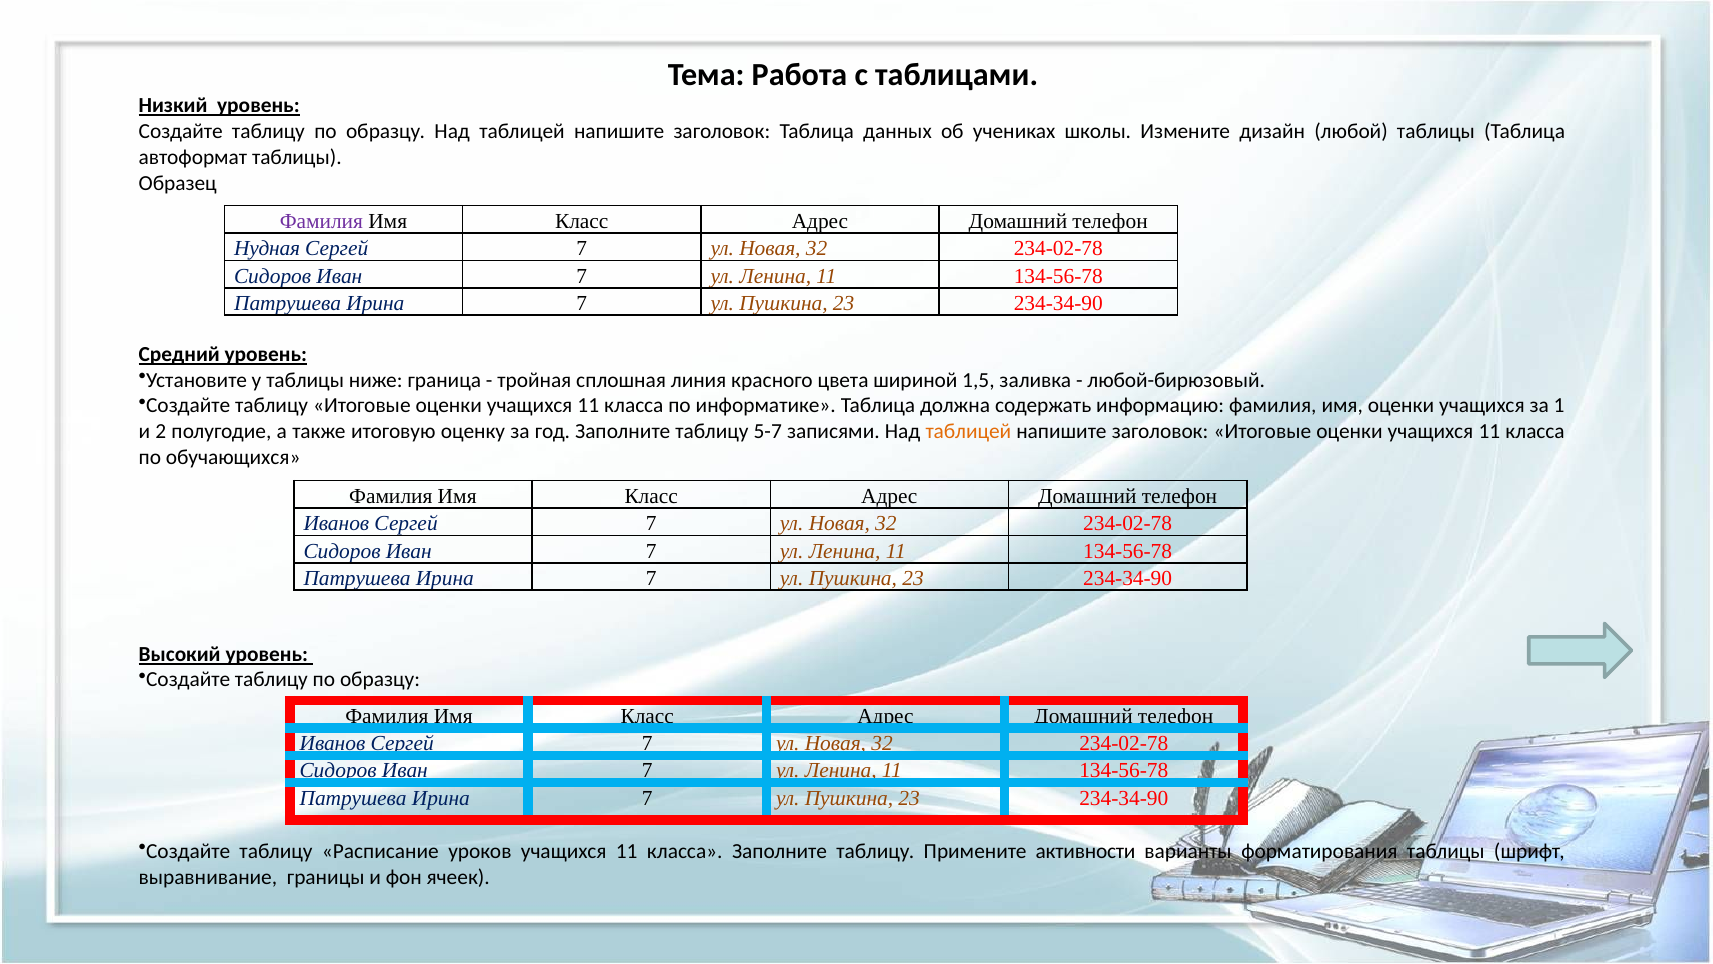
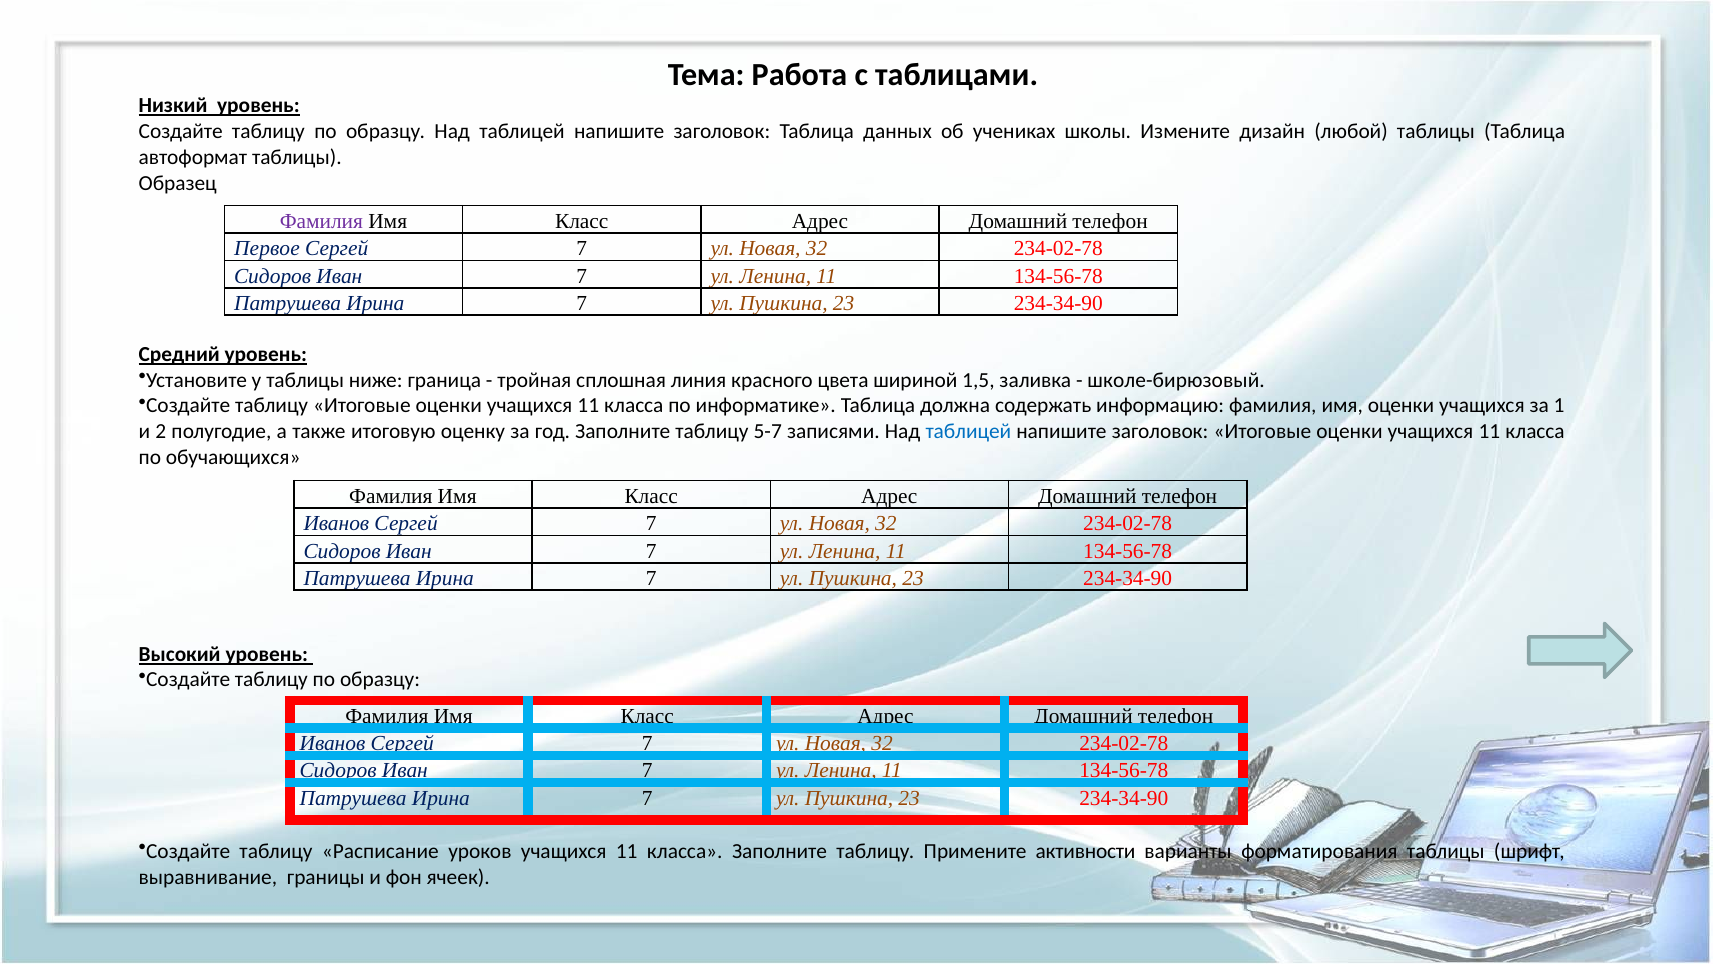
Нудная: Нудная -> Первое (267, 248)
любой-бирюзовый: любой-бирюзовый -> школе-бирюзовый (1176, 380)
таблицей colour: orange -> blue (968, 431)
